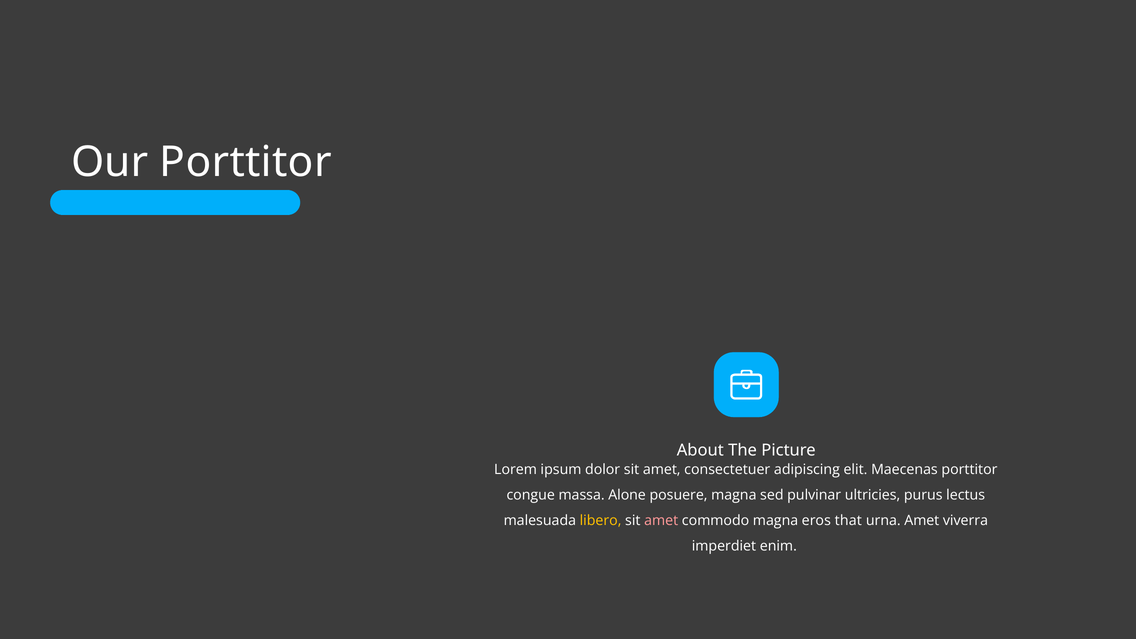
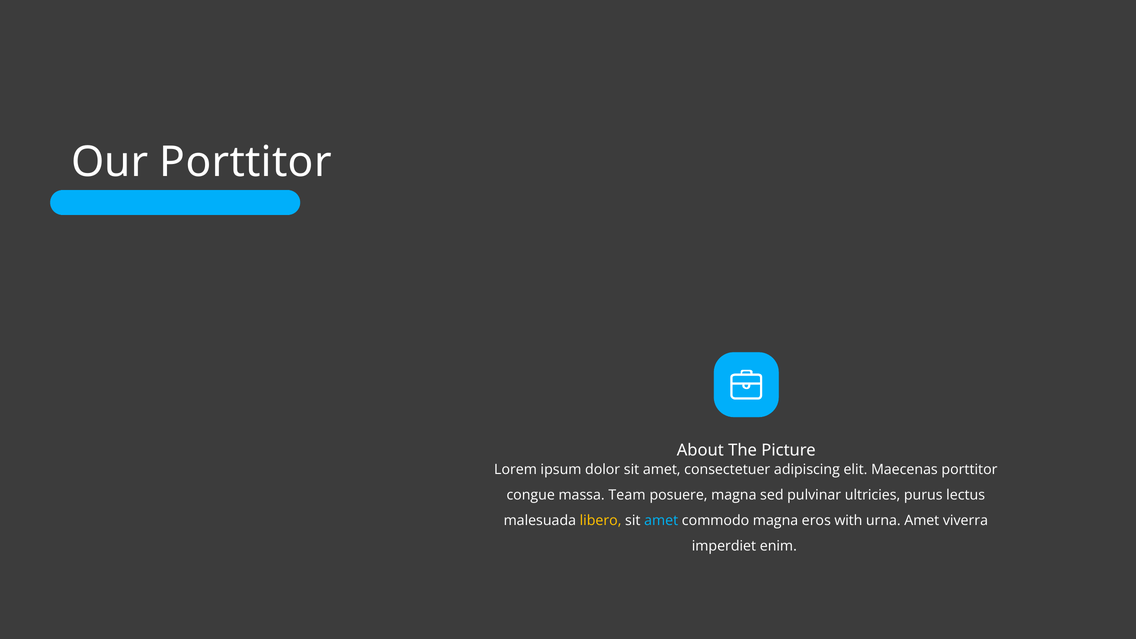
Alone: Alone -> Team (627, 495)
amet colour: pink -> light blue (661, 521)
that: that -> with (848, 521)
